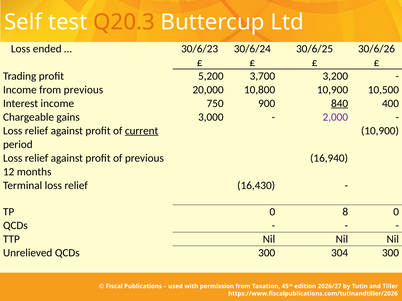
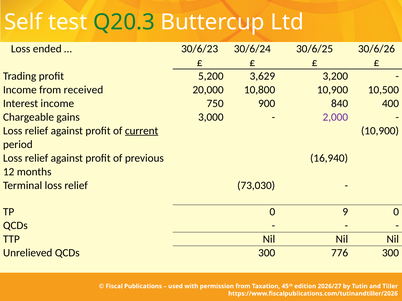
Q20.3 colour: orange -> green (124, 22)
3,700: 3,700 -> 3,629 (262, 76)
from previous: previous -> received (83, 90)
840 underline: present -> none (340, 104)
16,430: 16,430 -> 73,030 (256, 186)
8: 8 -> 9 (345, 212)
304: 304 -> 776 (340, 253)
